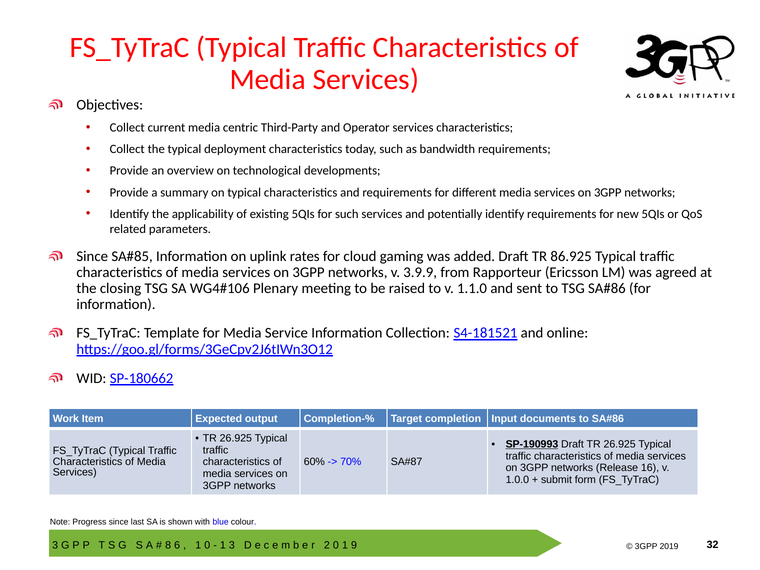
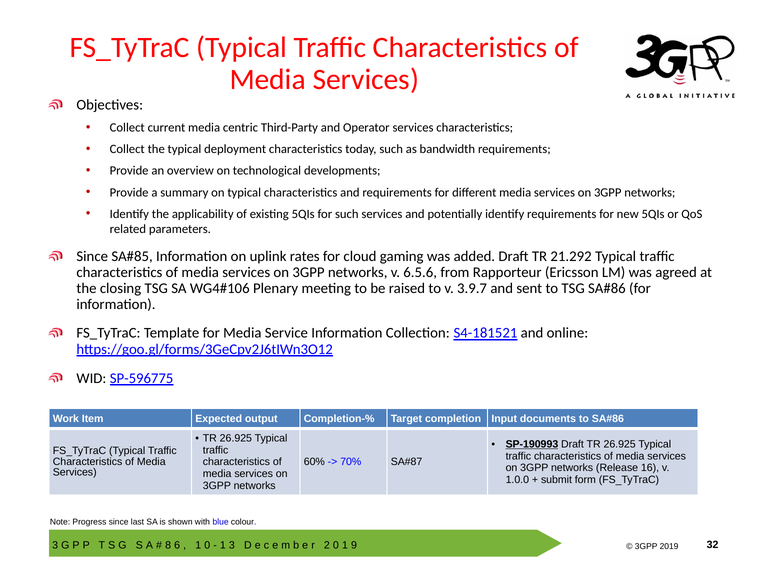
86.925: 86.925 -> 21.292 (571, 256)
3.9.9: 3.9.9 -> 6.5.6 (420, 272)
1.1.0: 1.1.0 -> 3.9.7 (472, 288)
SP-180662: SP-180662 -> SP-596775 (142, 378)
